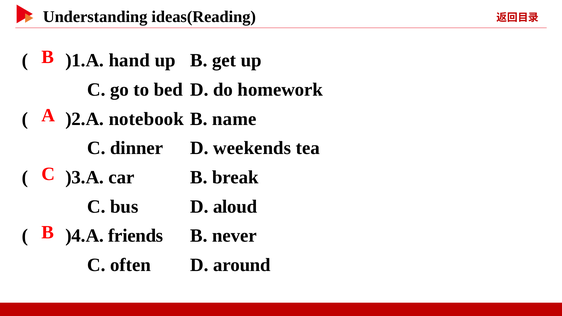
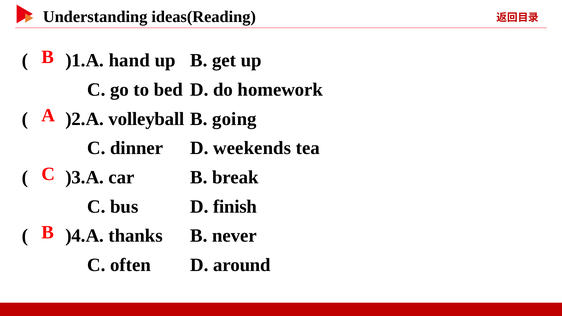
notebook: notebook -> volleyball (146, 119)
name: name -> going (234, 119)
aloud: aloud -> finish (235, 207)
friends: friends -> thanks (136, 236)
